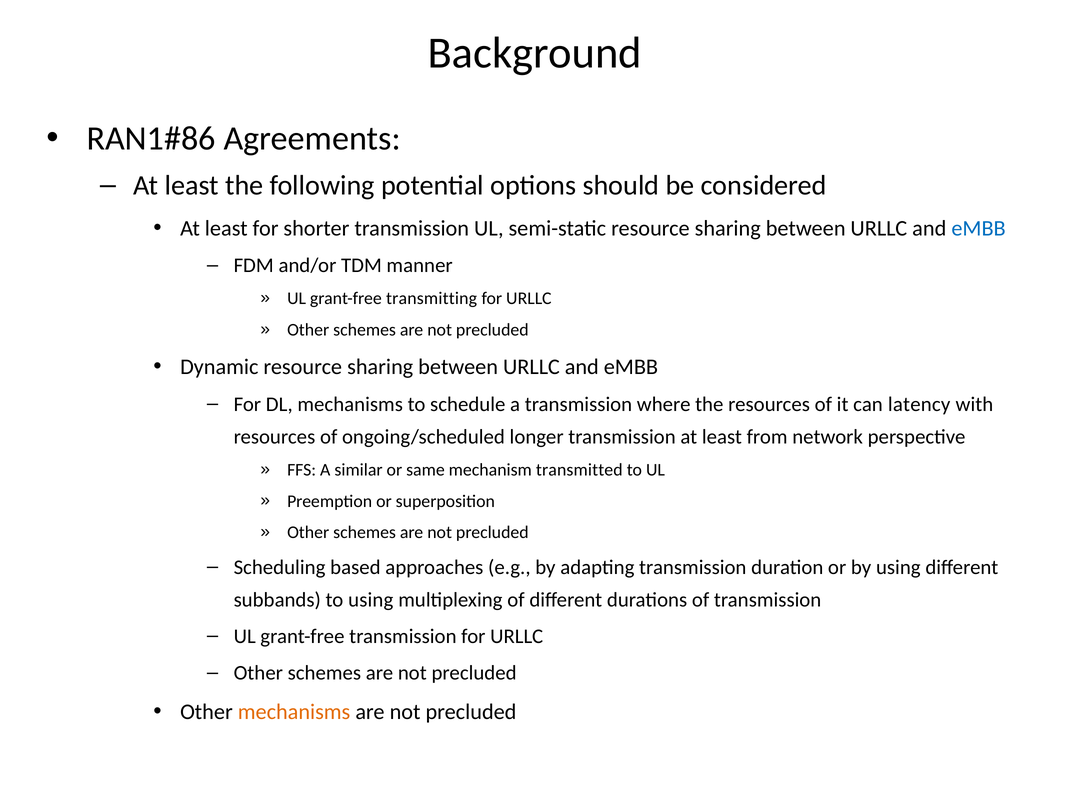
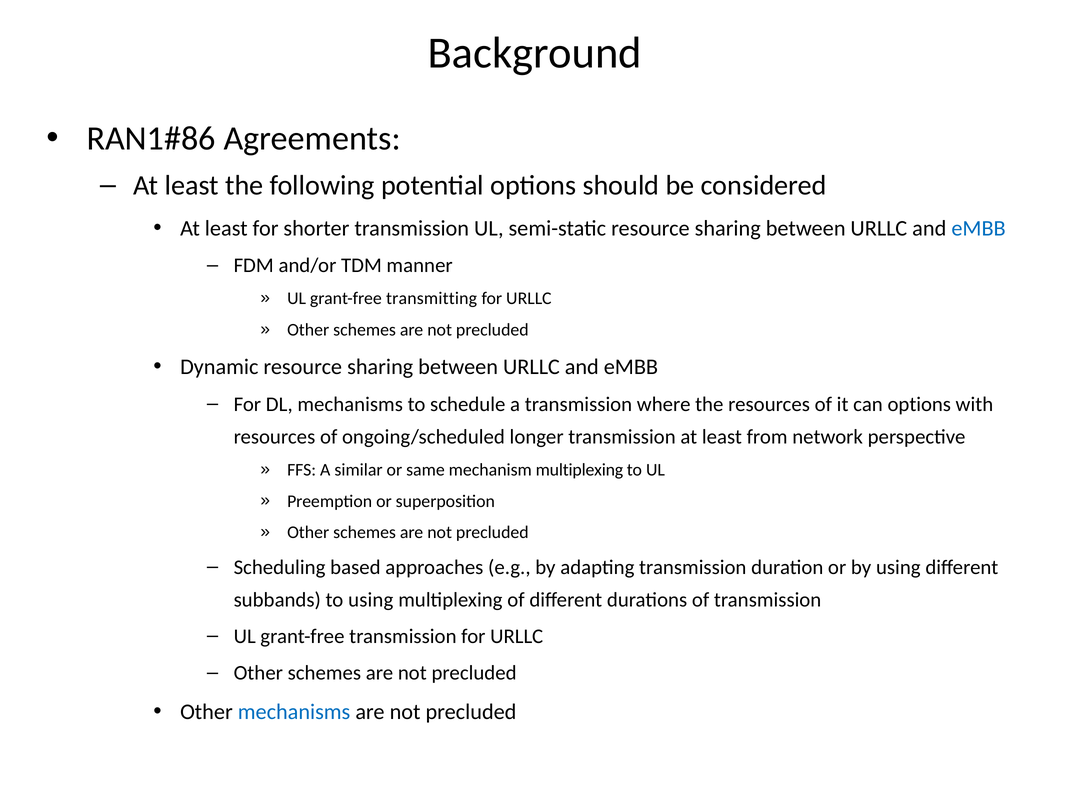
can latency: latency -> options (919, 405)
mechanism transmitted: transmitted -> multiplexing (579, 470)
mechanisms colour: orange -> blue (294, 712)
